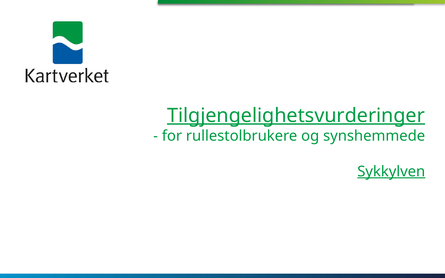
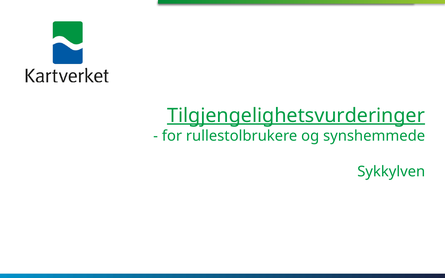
Sykkylven underline: present -> none (391, 172)
